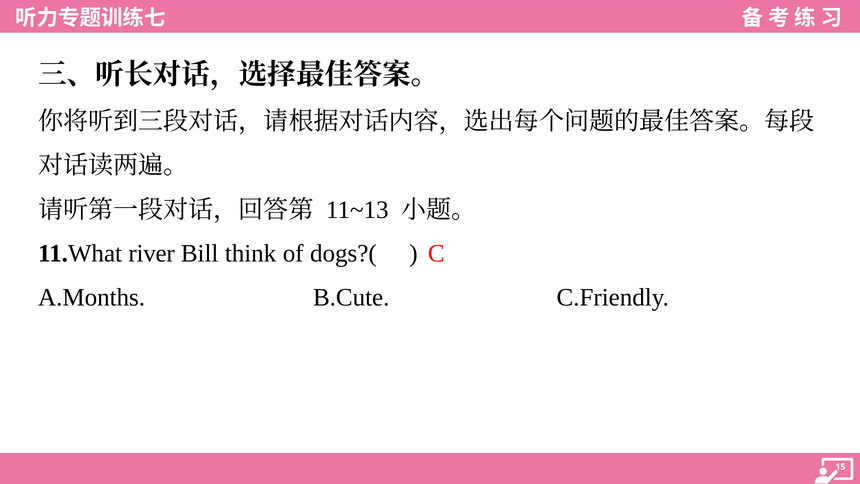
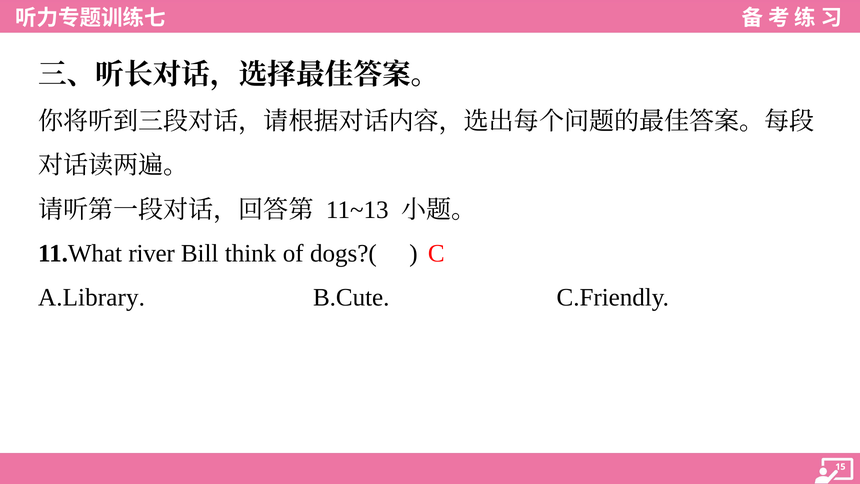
A.Months: A.Months -> A.Library (92, 297)
